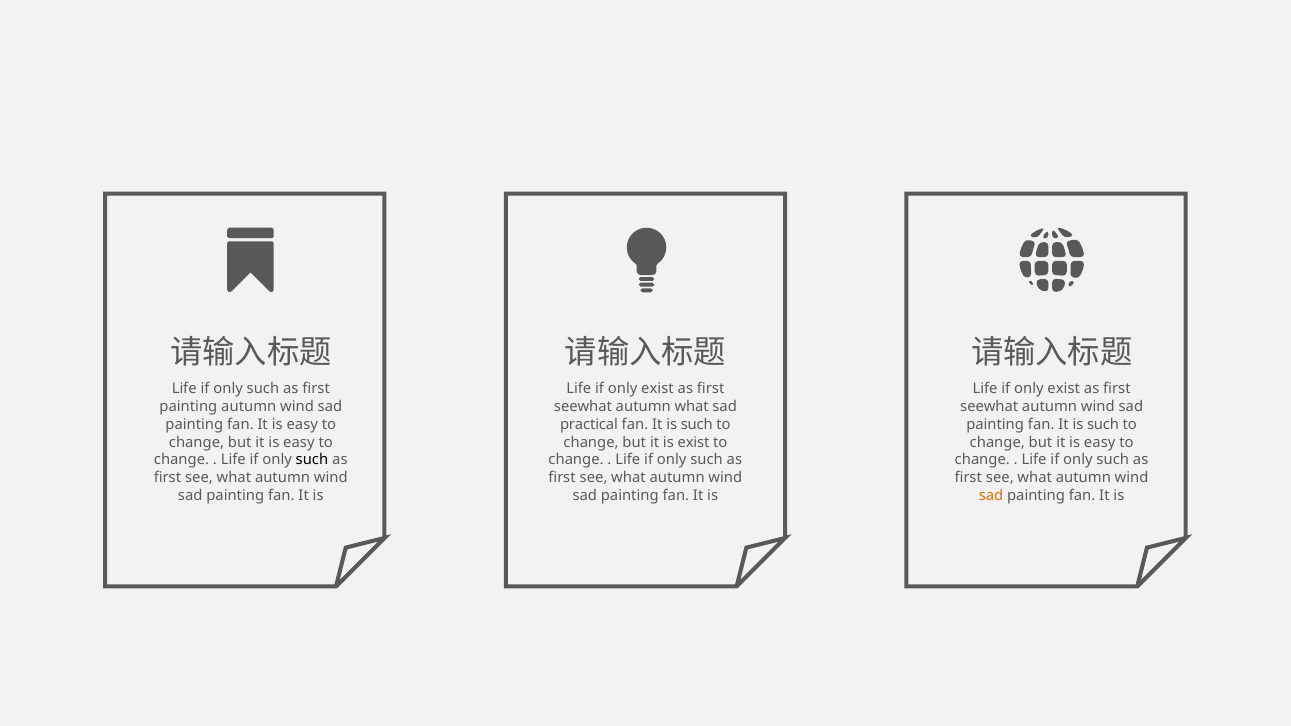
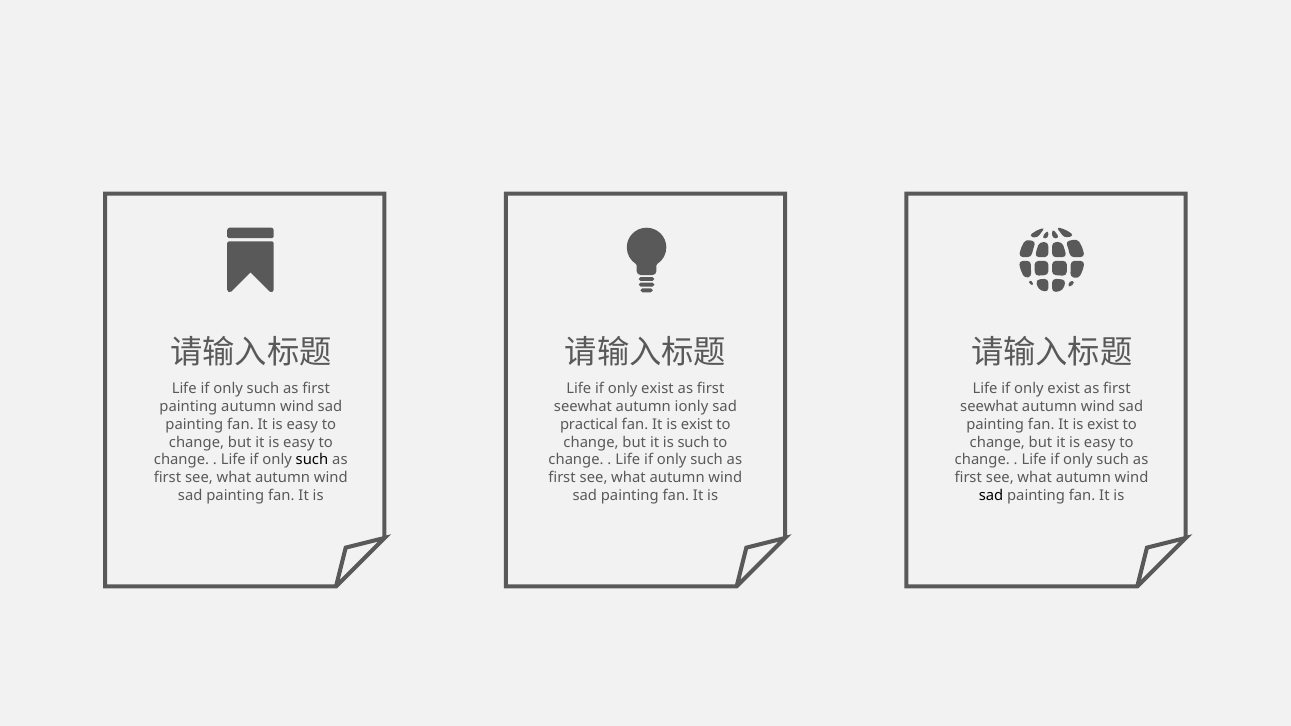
autumn what: what -> ionly (692, 407)
such: such -> exist (697, 425)
such: such -> exist (1103, 425)
is exist: exist -> such (694, 442)
sad colour: orange -> black (991, 496)
